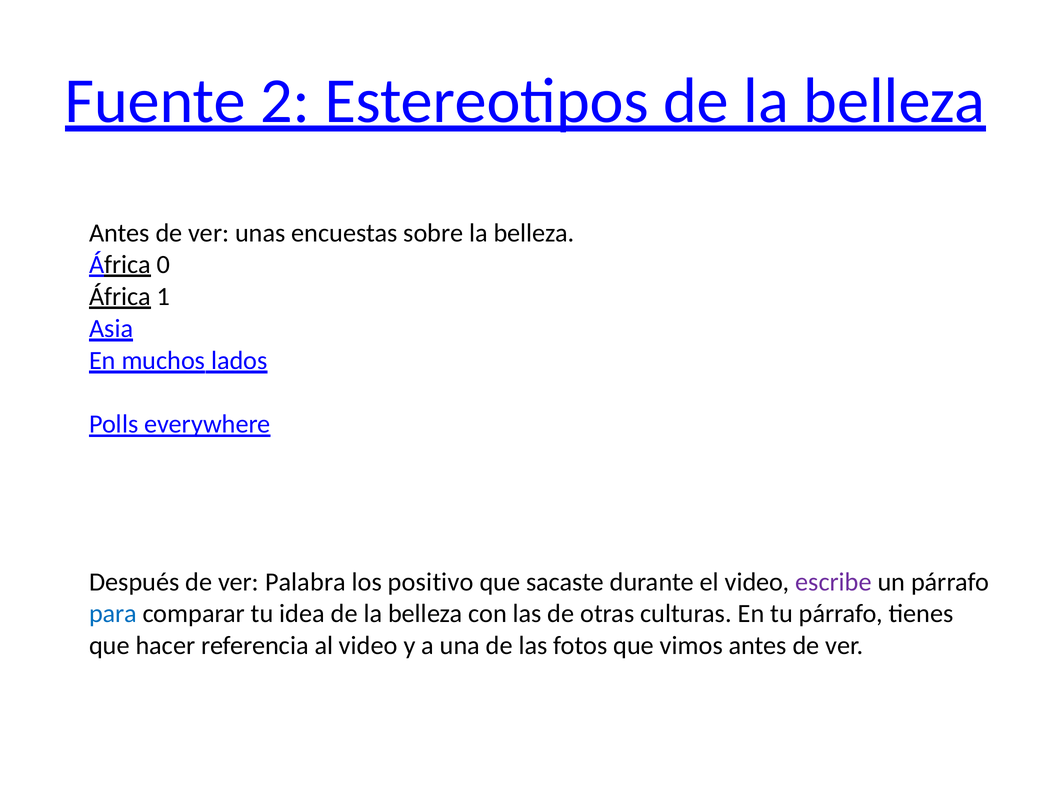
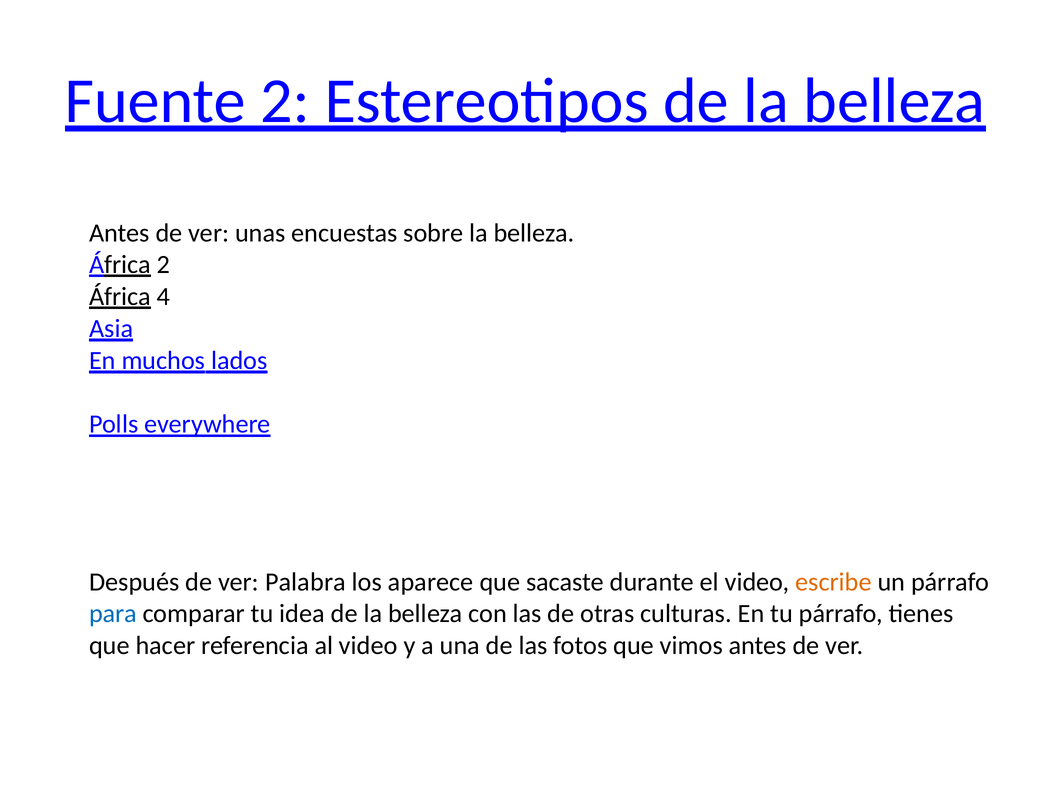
África 0: 0 -> 2 (163, 265)
1: 1 -> 4 (163, 297)
positivo: positivo -> aparece (431, 582)
escribe colour: purple -> orange (833, 582)
